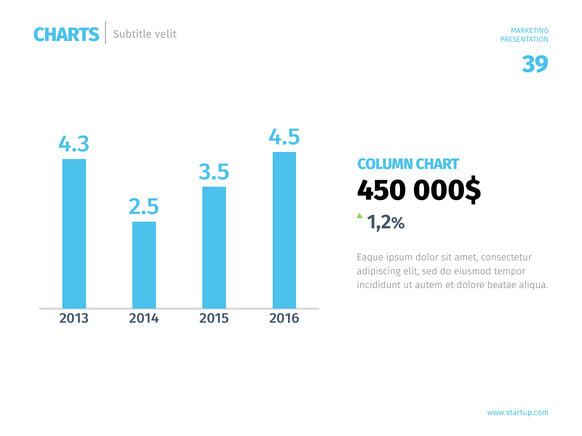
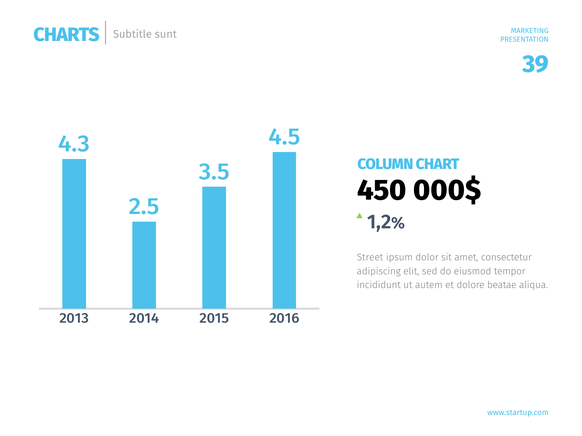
velit: velit -> sunt (166, 34)
Eaque: Eaque -> Street (370, 258)
